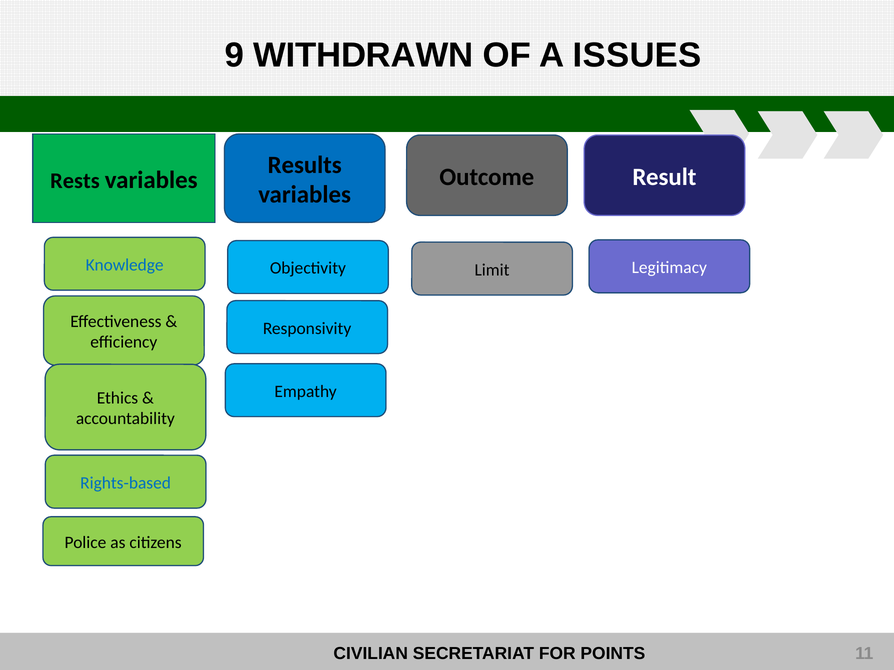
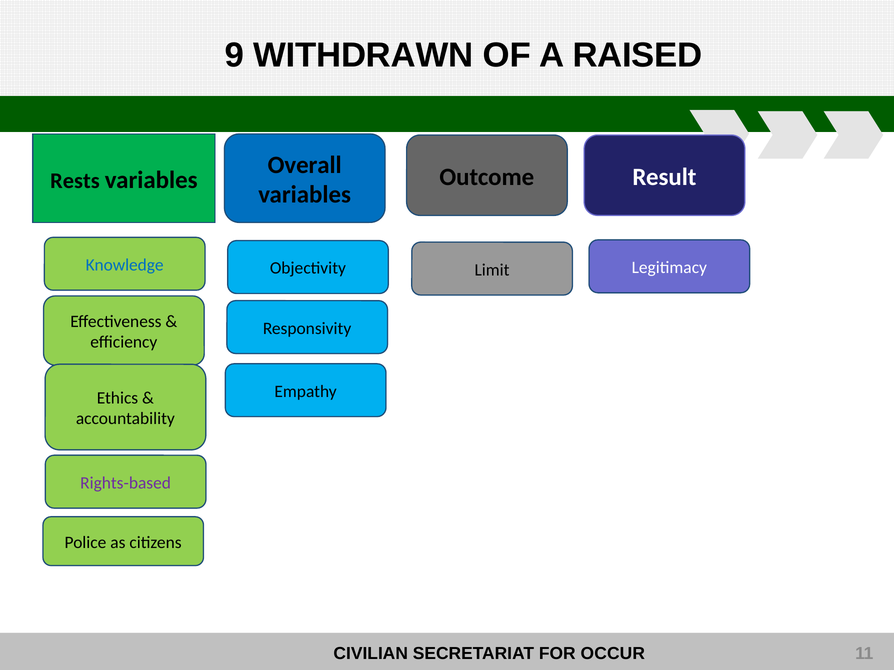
ISSUES: ISSUES -> RAISED (637, 55)
Results: Results -> Overall (305, 165)
Rights-based colour: blue -> purple (126, 483)
POINTS: POINTS -> OCCUR (613, 654)
